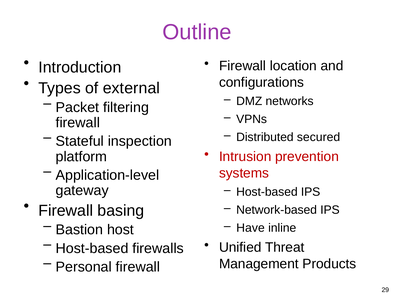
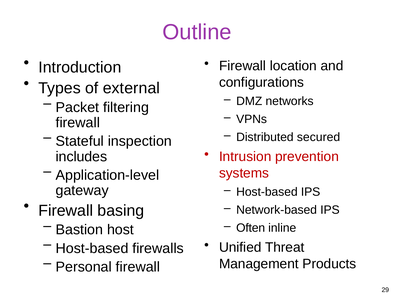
platform: platform -> includes (81, 156)
Have: Have -> Often (251, 228)
